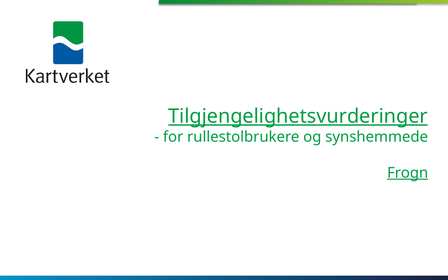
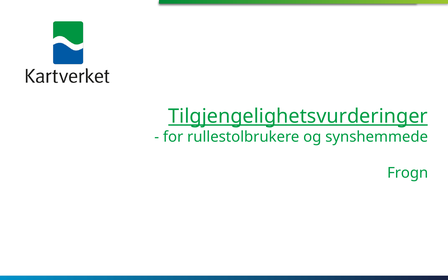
Frogn underline: present -> none (408, 173)
